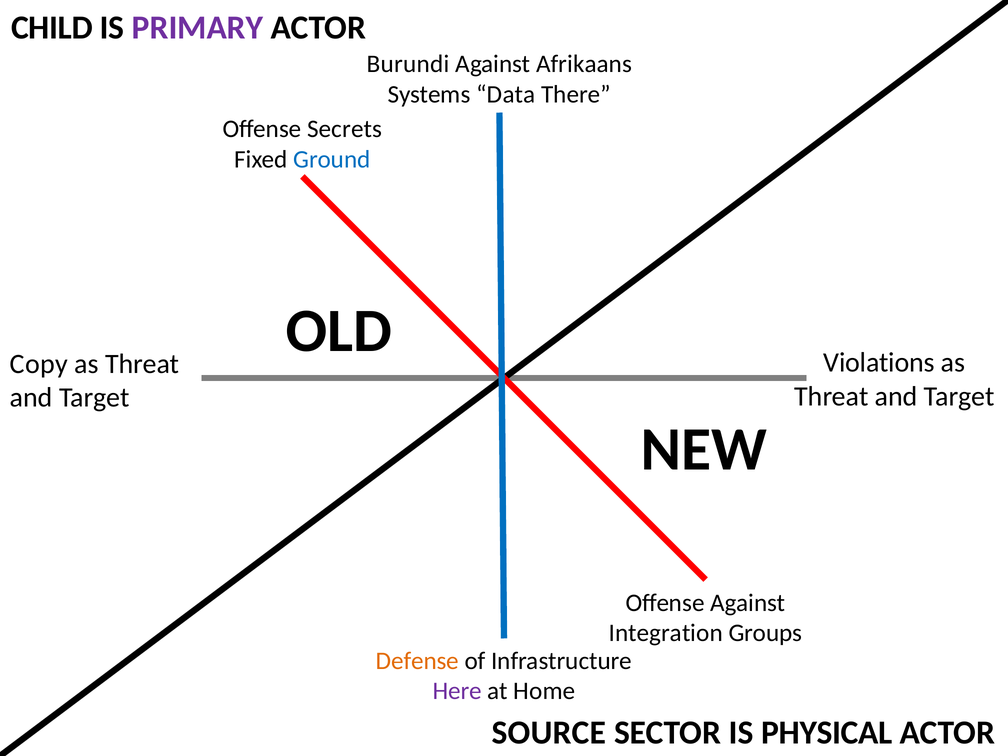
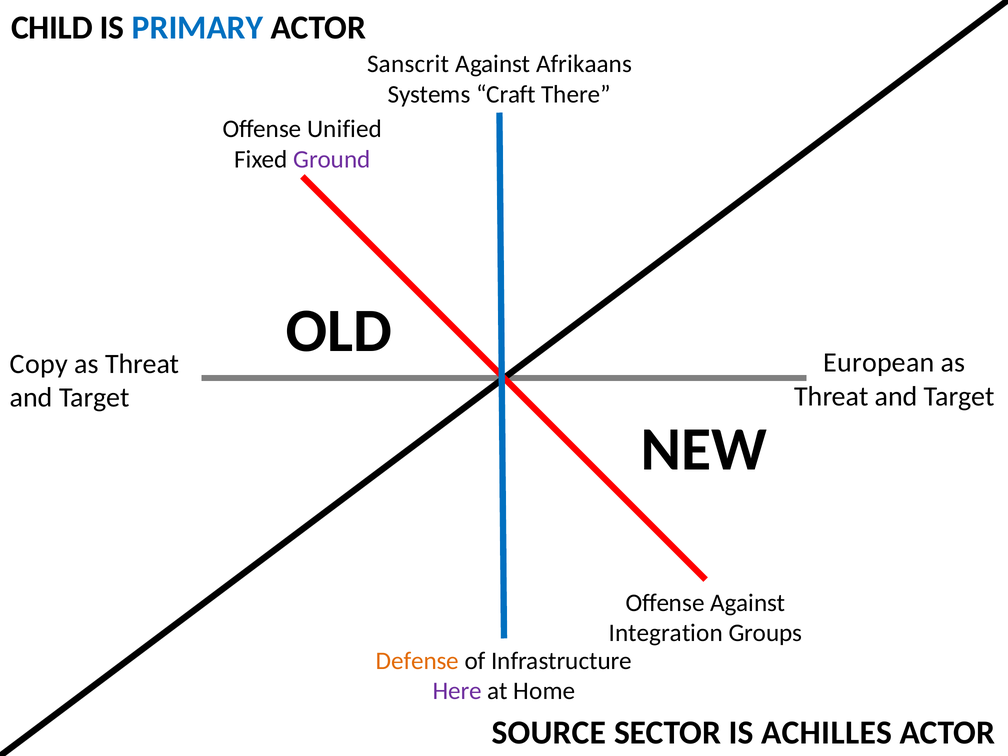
PRIMARY colour: purple -> blue (198, 27)
Burundi: Burundi -> Sanscrit (408, 64)
Data: Data -> Craft (506, 94)
Secrets: Secrets -> Unified (345, 129)
Ground colour: blue -> purple (332, 159)
Violations: Violations -> European (879, 363)
PHYSICAL: PHYSICAL -> ACHILLES (827, 733)
